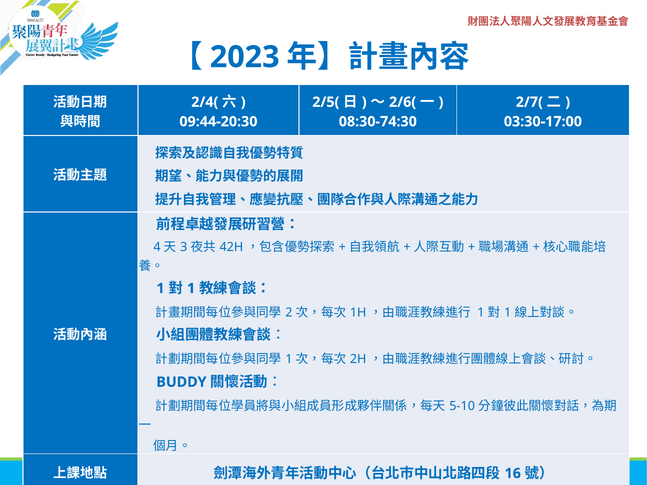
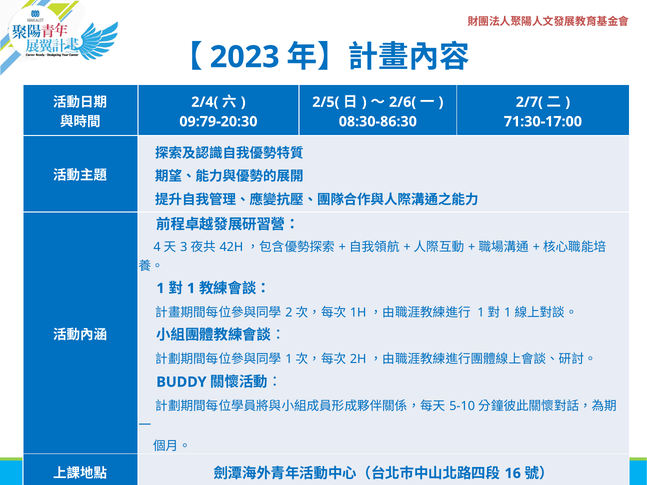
09:44-20:30: 09:44-20:30 -> 09:79-20:30 (218, 122)
08:30-74:30: 08:30-74:30 -> 08:30-86:30 (378, 122)
03:30-17:00: 03:30-17:00 -> 71:30-17:00 (543, 122)
